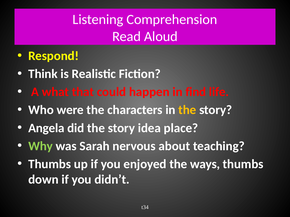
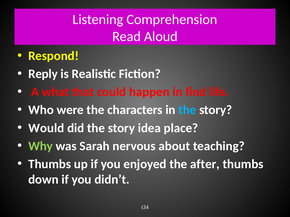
Think: Think -> Reply (43, 74)
the colour: yellow -> light blue (187, 110)
Angela: Angela -> Would (46, 128)
ways: ways -> after (205, 164)
